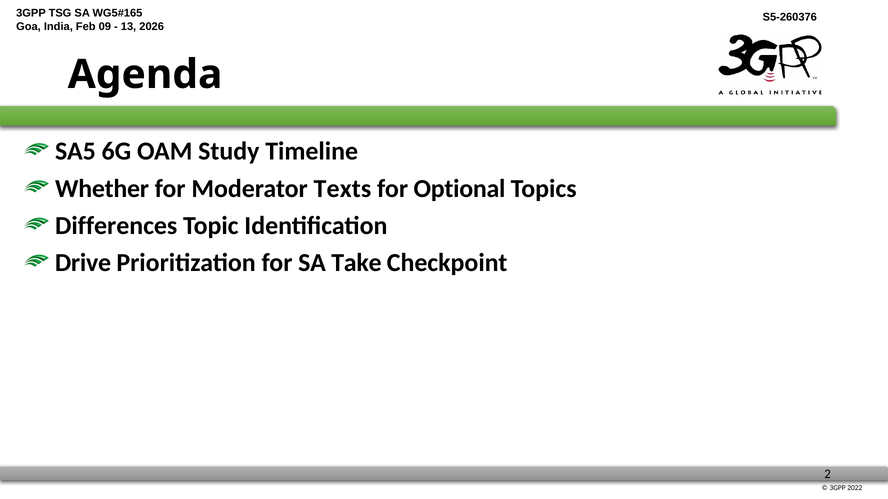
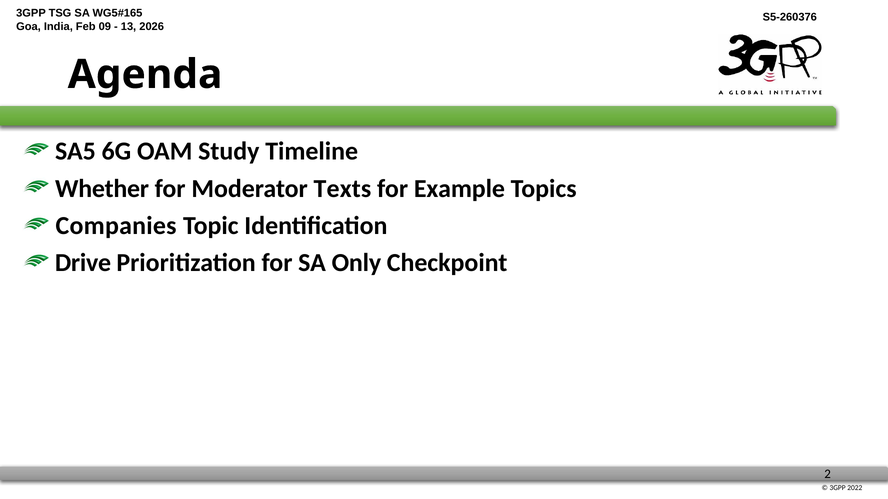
Optional: Optional -> Example (459, 189)
Differences: Differences -> Companies (116, 226)
Take: Take -> Only (356, 263)
